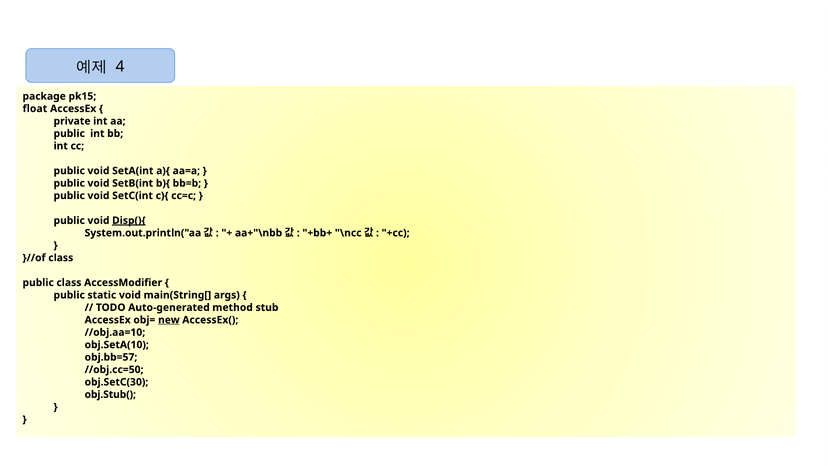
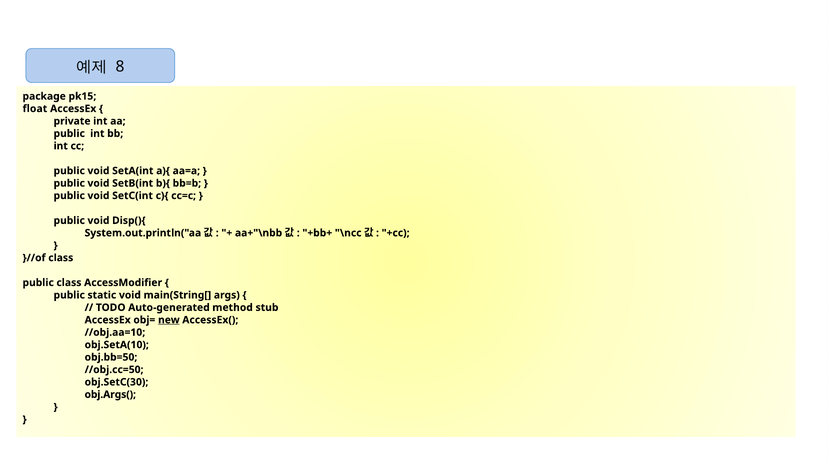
4: 4 -> 8 (120, 67)
Disp(){ underline: present -> none (129, 220)
obj.bb=57: obj.bb=57 -> obj.bb=50 (111, 357)
obj.Stub(: obj.Stub( -> obj.Args( (110, 394)
